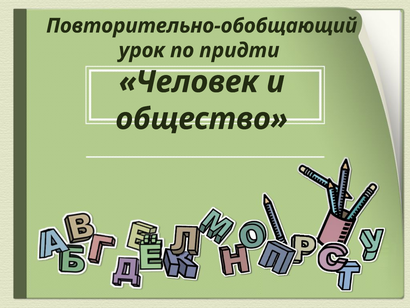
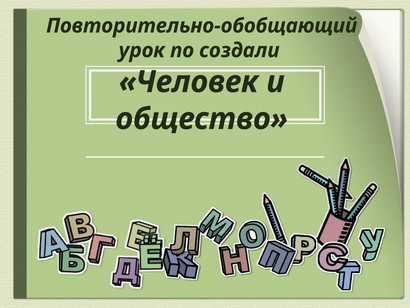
придти: придти -> создали (239, 50)
